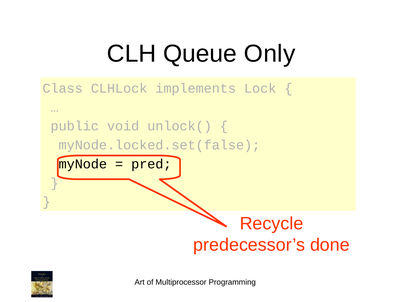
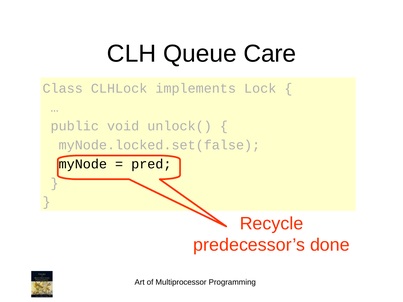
Only: Only -> Care (270, 54)
